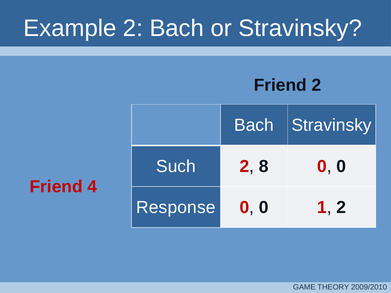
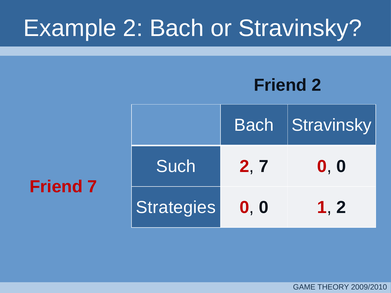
2 8: 8 -> 7 (264, 166)
Friend 4: 4 -> 7 (92, 187)
Response: Response -> Strategies (176, 208)
